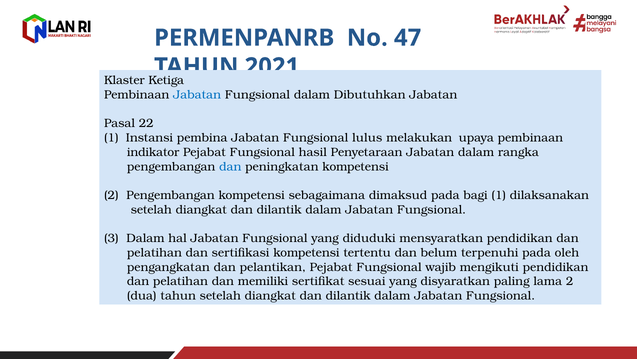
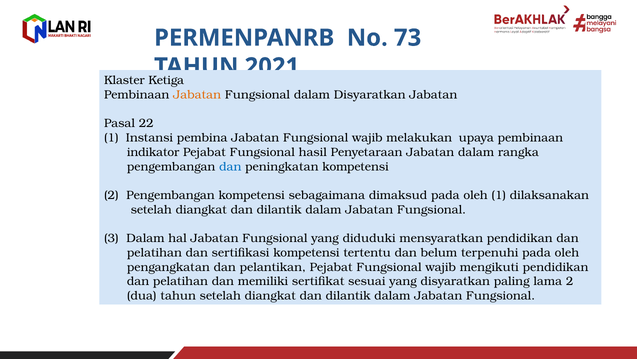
47: 47 -> 73 (408, 38)
Jabatan colour: blue -> orange (197, 95)
dalam Dibutuhkan: Dibutuhkan -> Disyaratkan (370, 95)
Jabatan Fungsional lulus: lulus -> wajib (367, 138)
dimaksud pada bagi: bagi -> oleh (476, 195)
